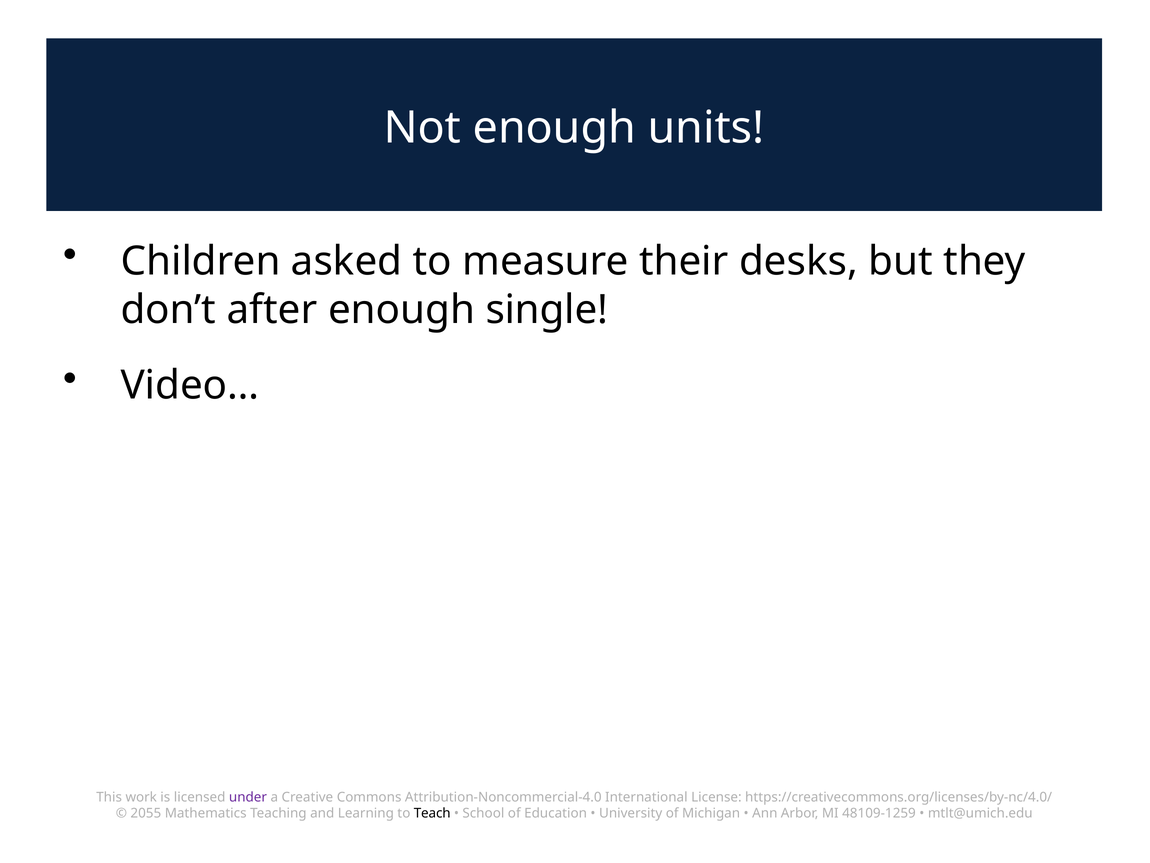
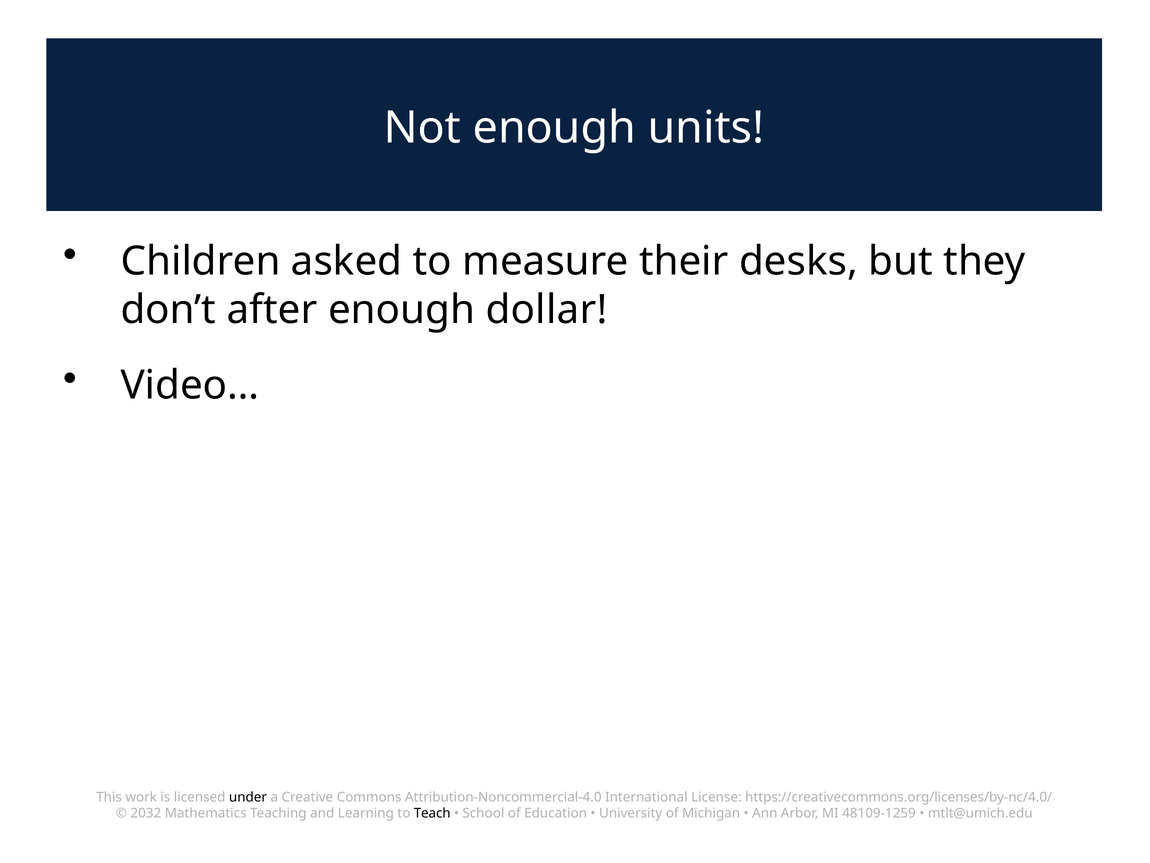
single: single -> dollar (547, 310)
under colour: purple -> black (248, 797)
2055: 2055 -> 2032 (146, 813)
